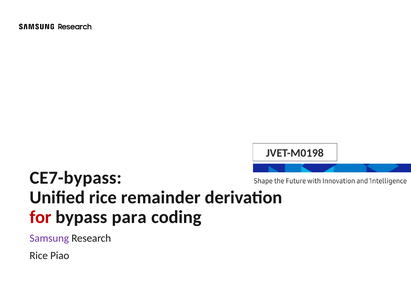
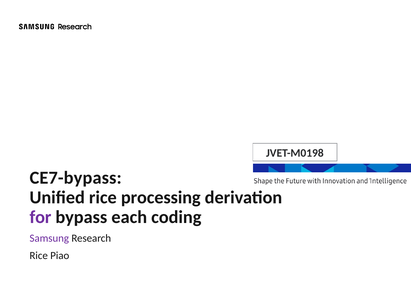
remainder: remainder -> processing (161, 198)
for colour: red -> purple (40, 217)
para: para -> each (129, 217)
